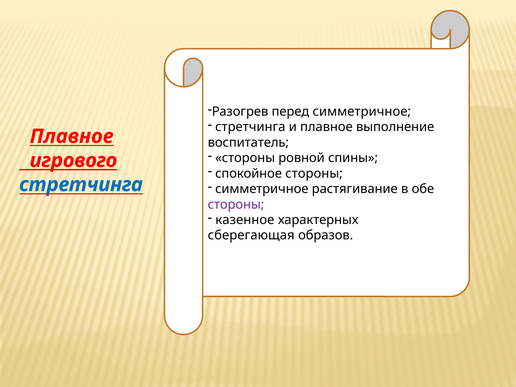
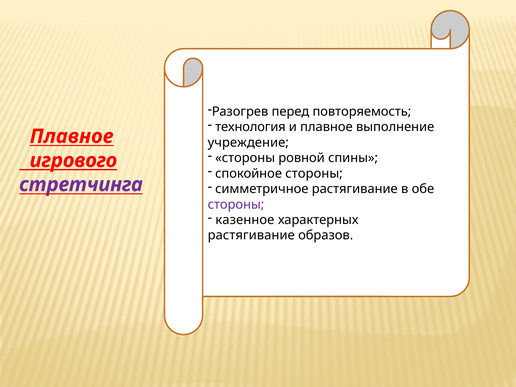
перед симметричное: симметричное -> повторяемость (362, 112)
стретчинга: стретчинга -> технология (250, 127)
воспитатель: воспитатель -> учреждение (248, 143)
стретчинга colour: blue -> purple (81, 185)
сберегающая: сберегающая -> растягивание (251, 235)
